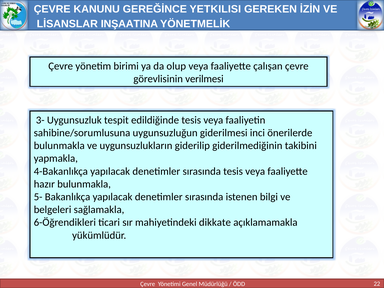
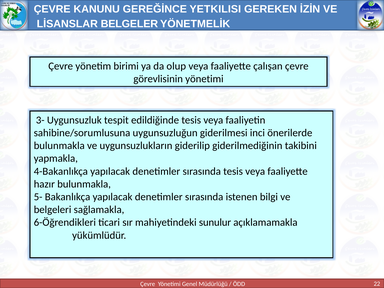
INŞAATINA: INŞAATINA -> BELGELER (129, 24)
görevlisinin verilmesi: verilmesi -> yönetimi (204, 79)
dikkate: dikkate -> sunulur (215, 222)
